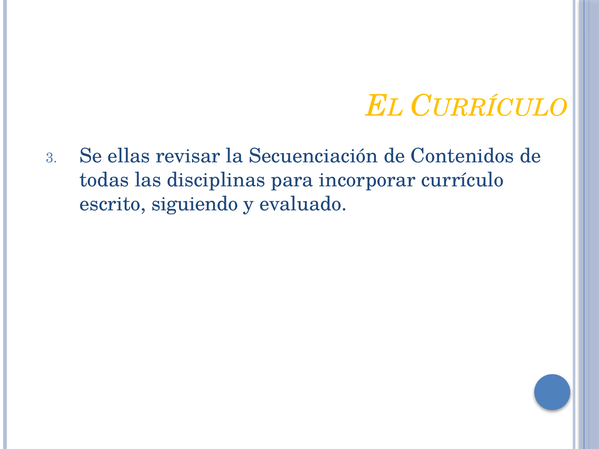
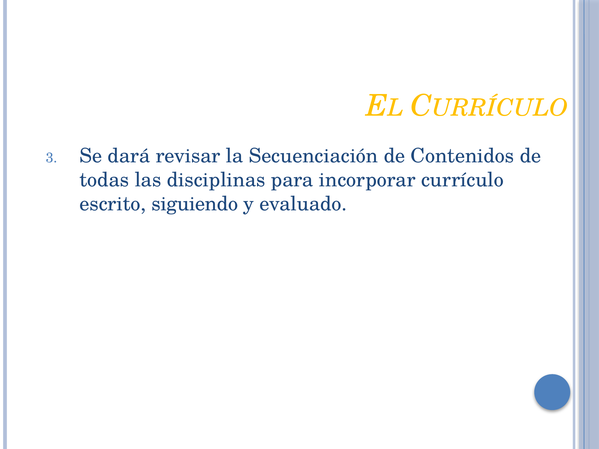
ellas: ellas -> dará (129, 156)
